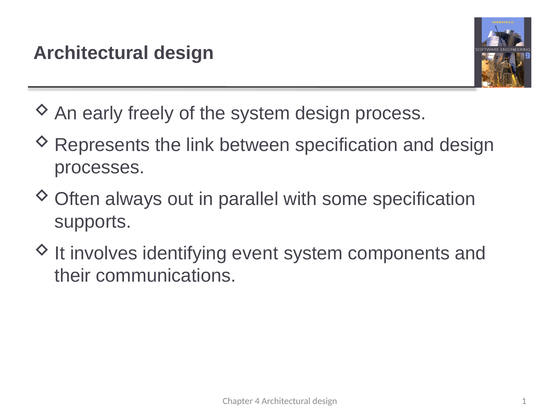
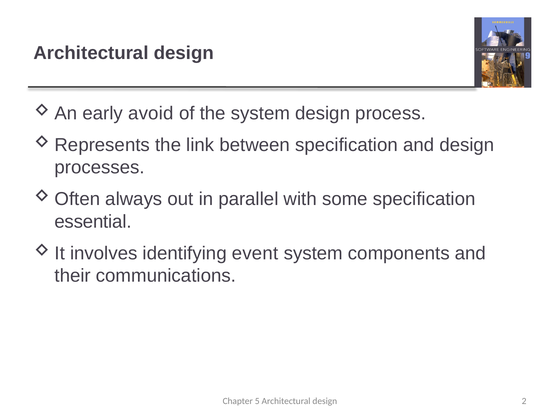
freely: freely -> avoid (151, 113)
supports: supports -> essential (93, 222)
4: 4 -> 5 (257, 401)
1: 1 -> 2 (524, 401)
